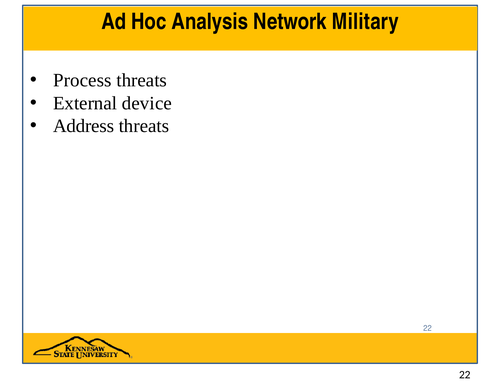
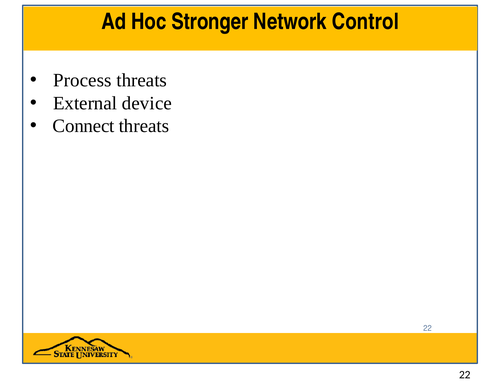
Analysis: Analysis -> Stronger (210, 22)
Military: Military -> Control (365, 22)
Address: Address -> Connect (84, 126)
